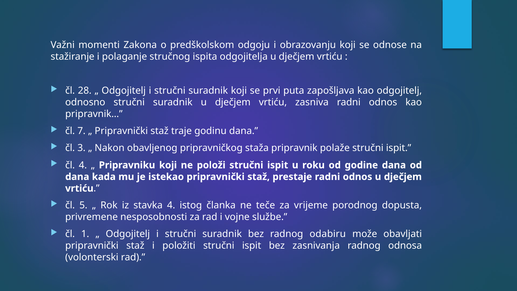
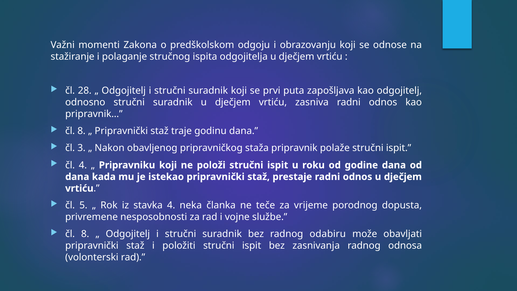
7: 7 -> 8 (81, 131)
istog: istog -> neka (191, 205)
1: 1 -> 8 (85, 234)
